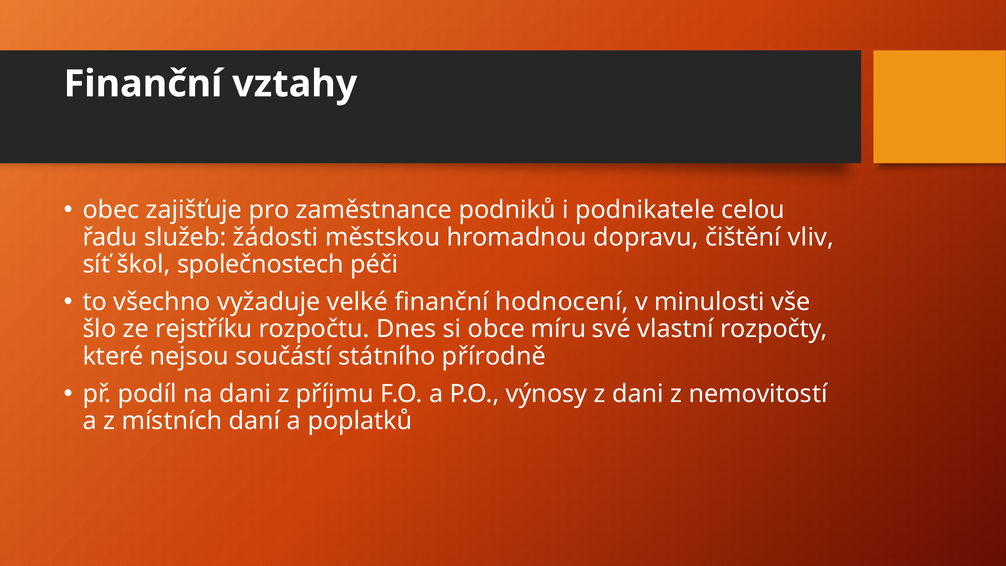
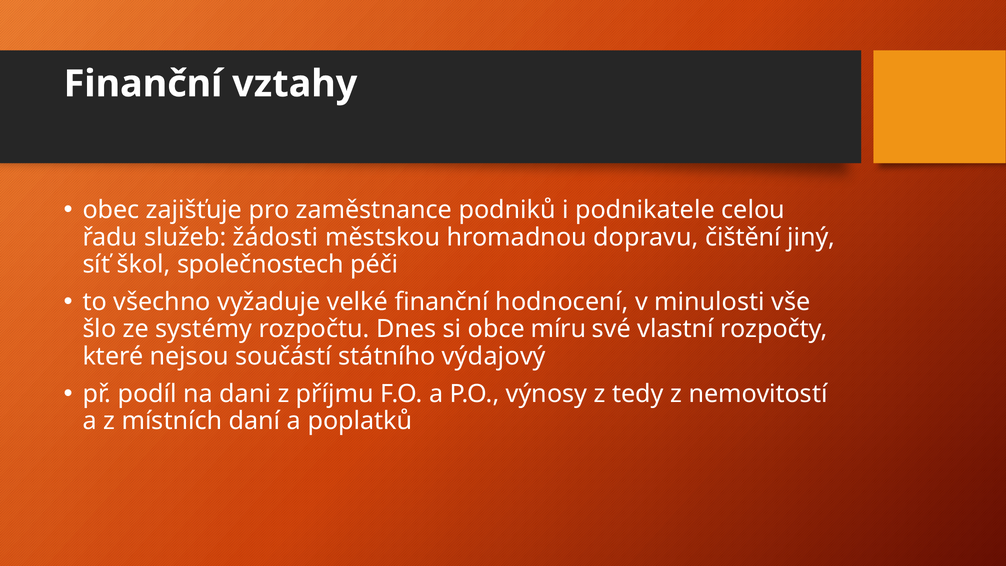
vliv: vliv -> jiný (811, 237)
rejstříku: rejstříku -> systémy (204, 329)
přírodně: přírodně -> výdajový (494, 356)
z dani: dani -> tedy (638, 394)
